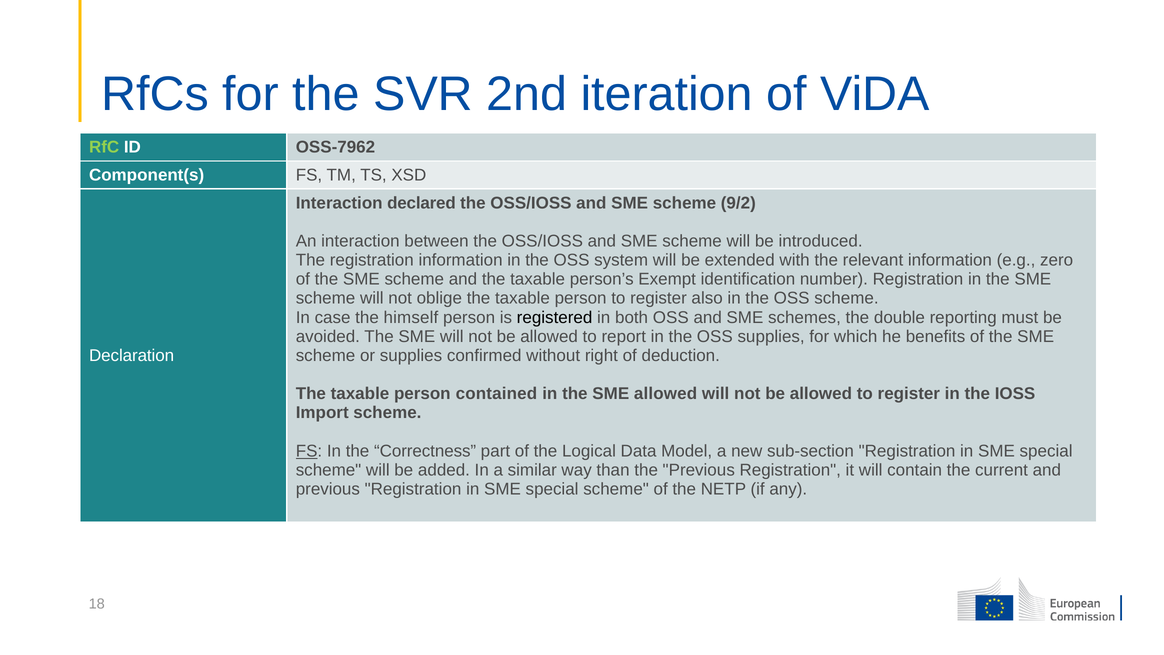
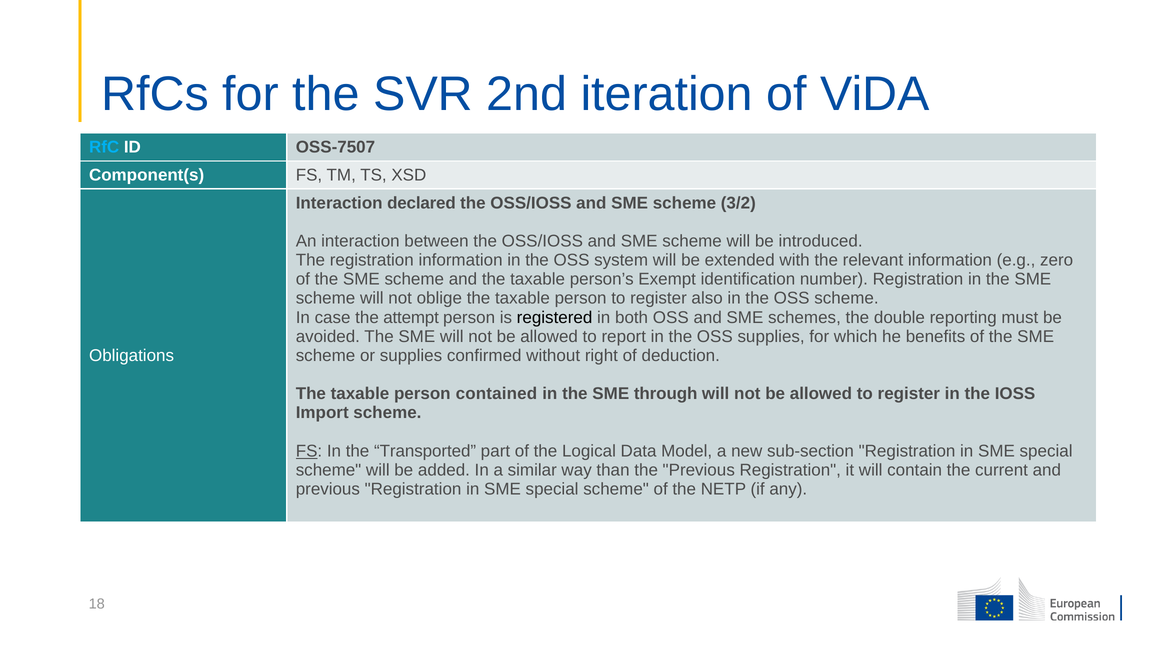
RfC colour: light green -> light blue (104, 147)
OSS-7962: OSS-7962 -> OSS-7507 (335, 147)
9/2: 9/2 -> 3/2 (738, 203)
himself: himself -> attempt (411, 317)
Declaration: Declaration -> Obligations (132, 355)
SME allowed: allowed -> through (666, 394)
Correctness: Correctness -> Transported (425, 451)
